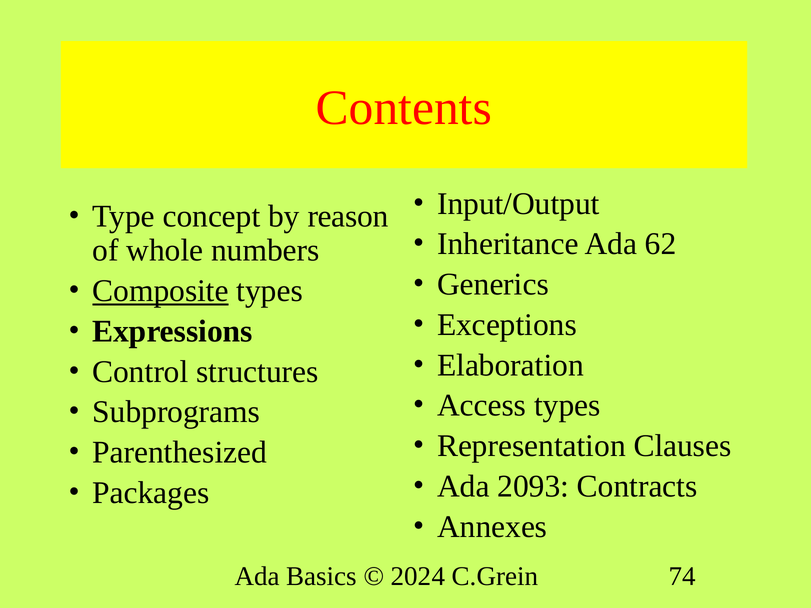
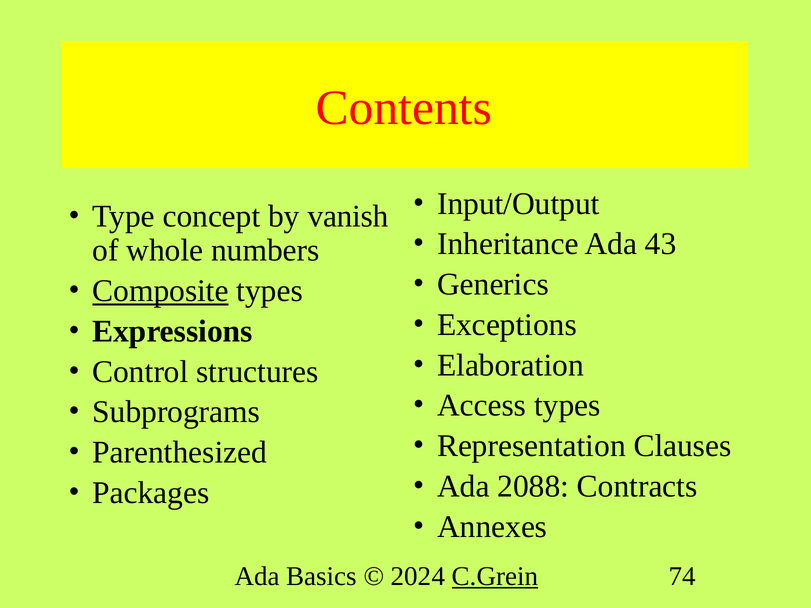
reason: reason -> vanish (348, 217)
62: 62 -> 43 (661, 244)
2093: 2093 -> 2088 (533, 487)
C.Grein underline: none -> present (495, 576)
